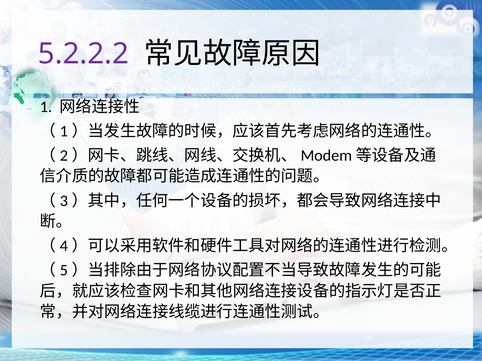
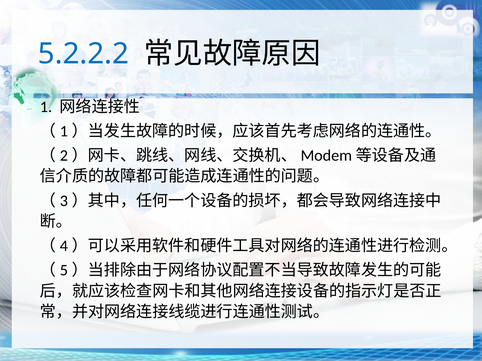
5.2.2.2 colour: purple -> blue (83, 54)
